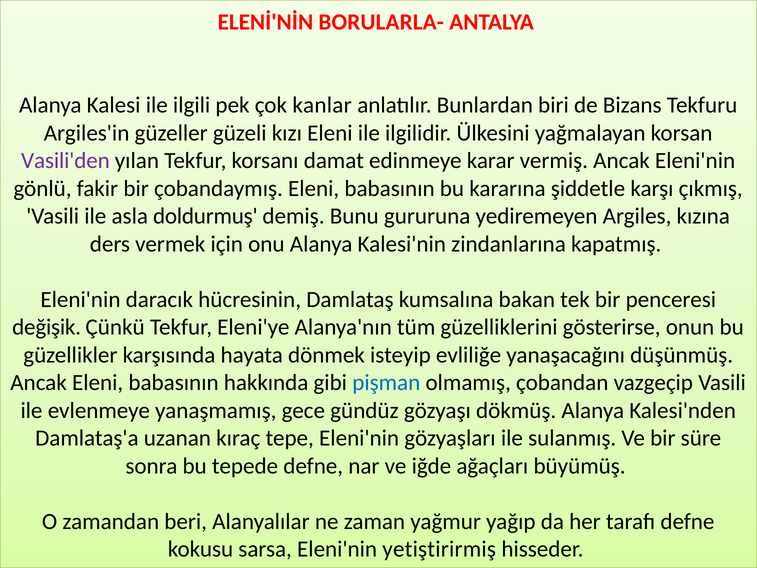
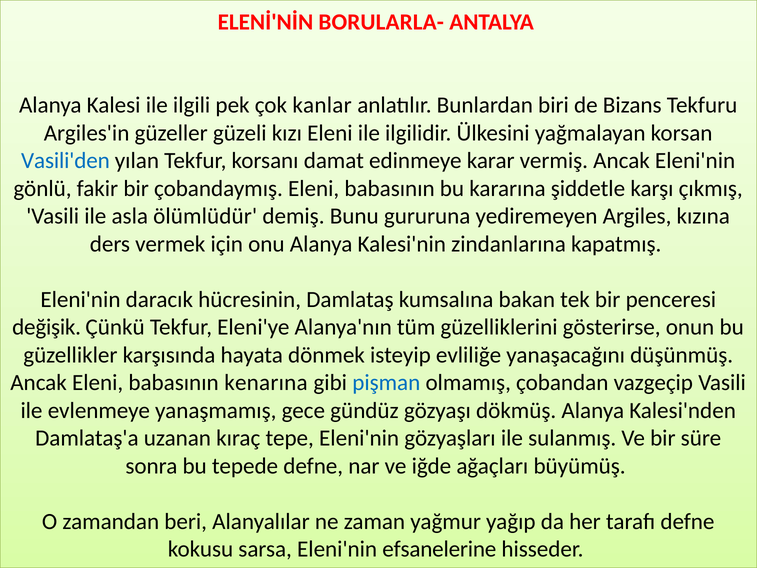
Vasili'den colour: purple -> blue (65, 161)
doldurmuş: doldurmuş -> ölümlüdür (205, 216)
hakkında: hakkında -> kenarına (266, 383)
yetiştirirmiş: yetiştirirmiş -> efsanelerine (439, 549)
